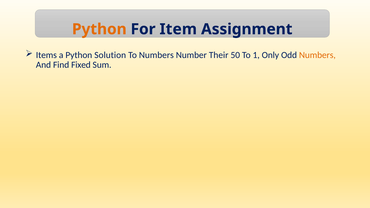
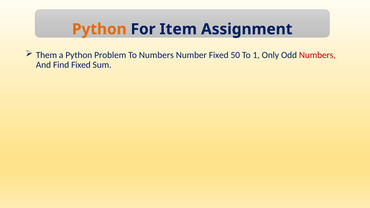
Items: Items -> Them (46, 55)
Solution: Solution -> Problem (110, 55)
Number Their: Their -> Fixed (219, 55)
Numbers colour: orange -> red (317, 55)
